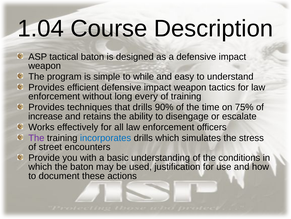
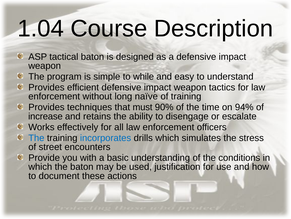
every: every -> naïve (146, 96)
that drills: drills -> must (143, 107)
75%: 75% -> 94% (244, 107)
The colour: purple -> blue (36, 137)
